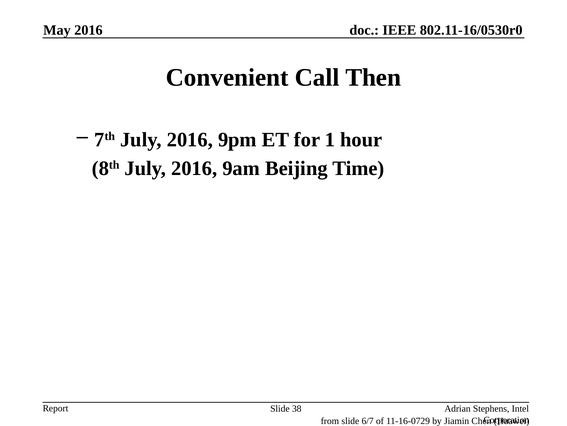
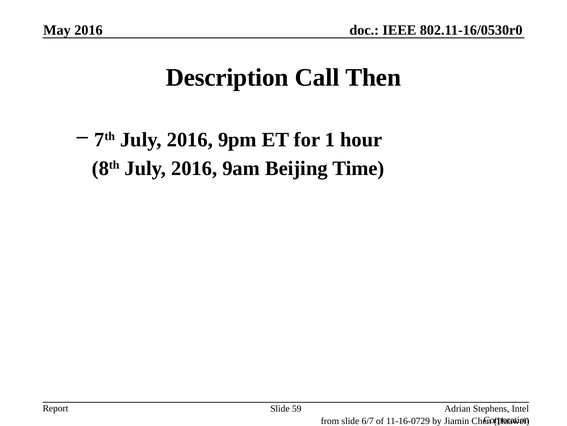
Convenient: Convenient -> Description (227, 77)
38: 38 -> 59 (297, 408)
